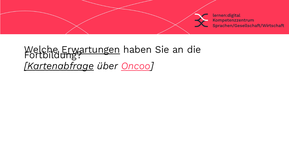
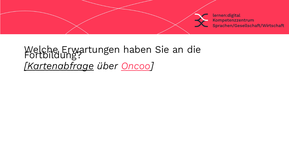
Erwartungen underline: present -> none (91, 50)
